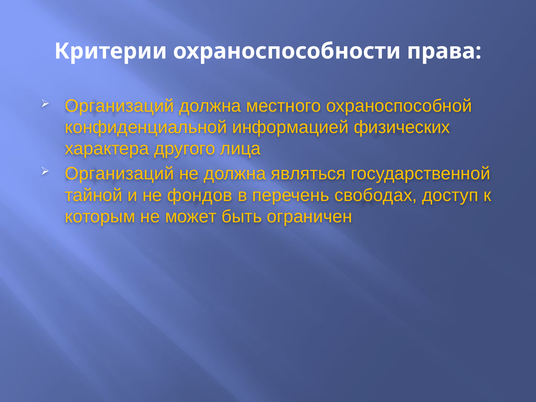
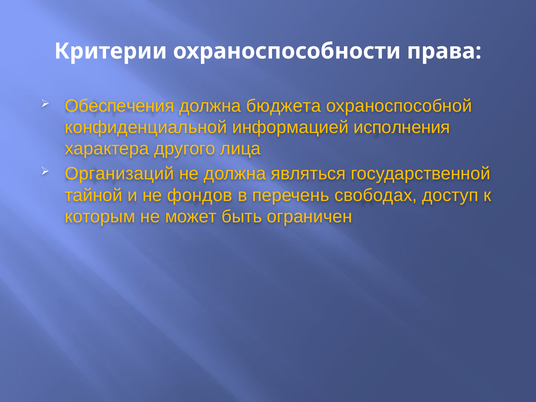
Организаций: Организаций -> Обеспечения (120, 106)
местного: местного -> бюджета (284, 106)
физических: физических -> исполнения (402, 127)
